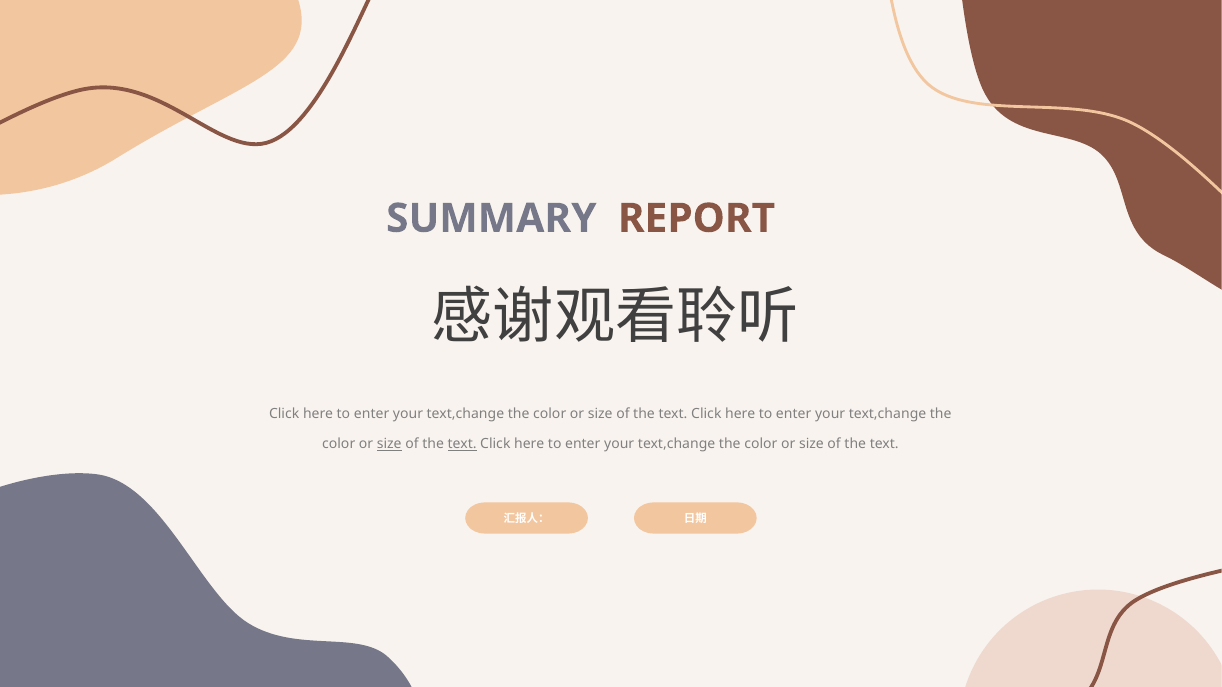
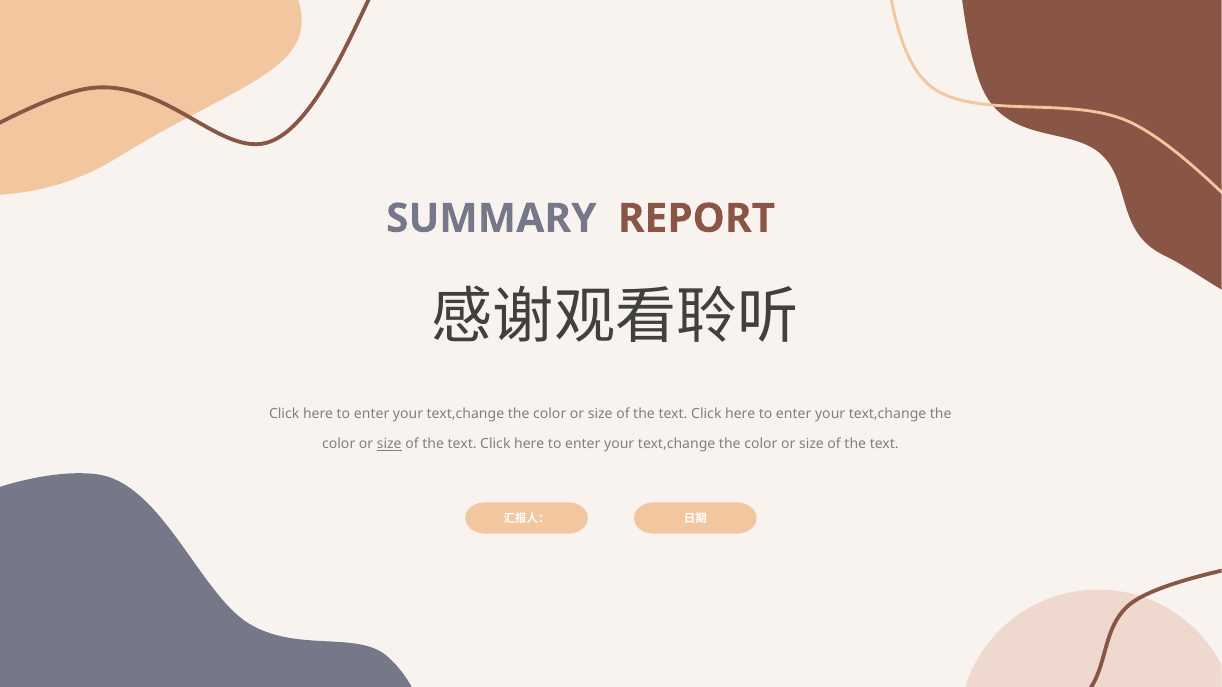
text underline: present -> none (462, 444)
